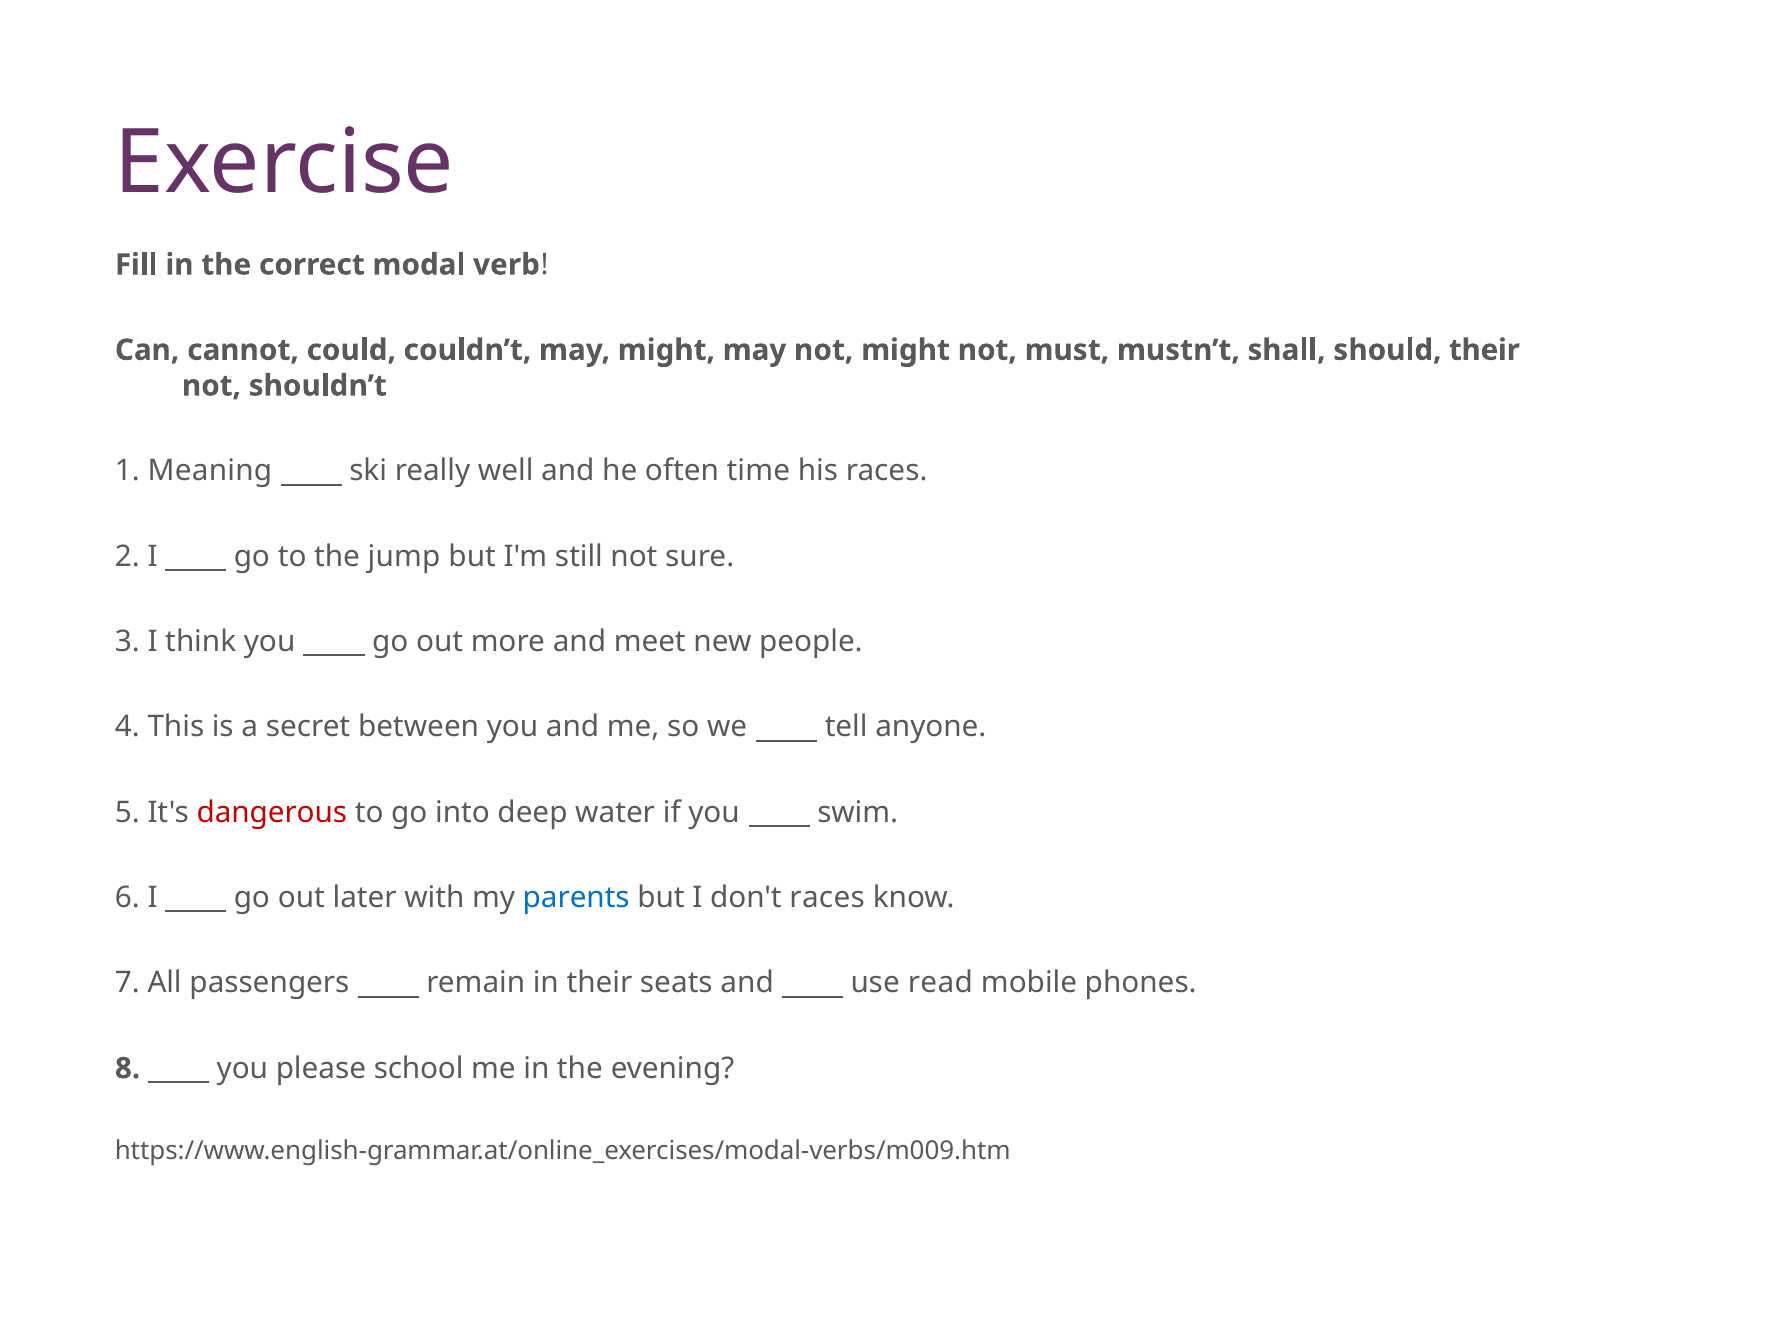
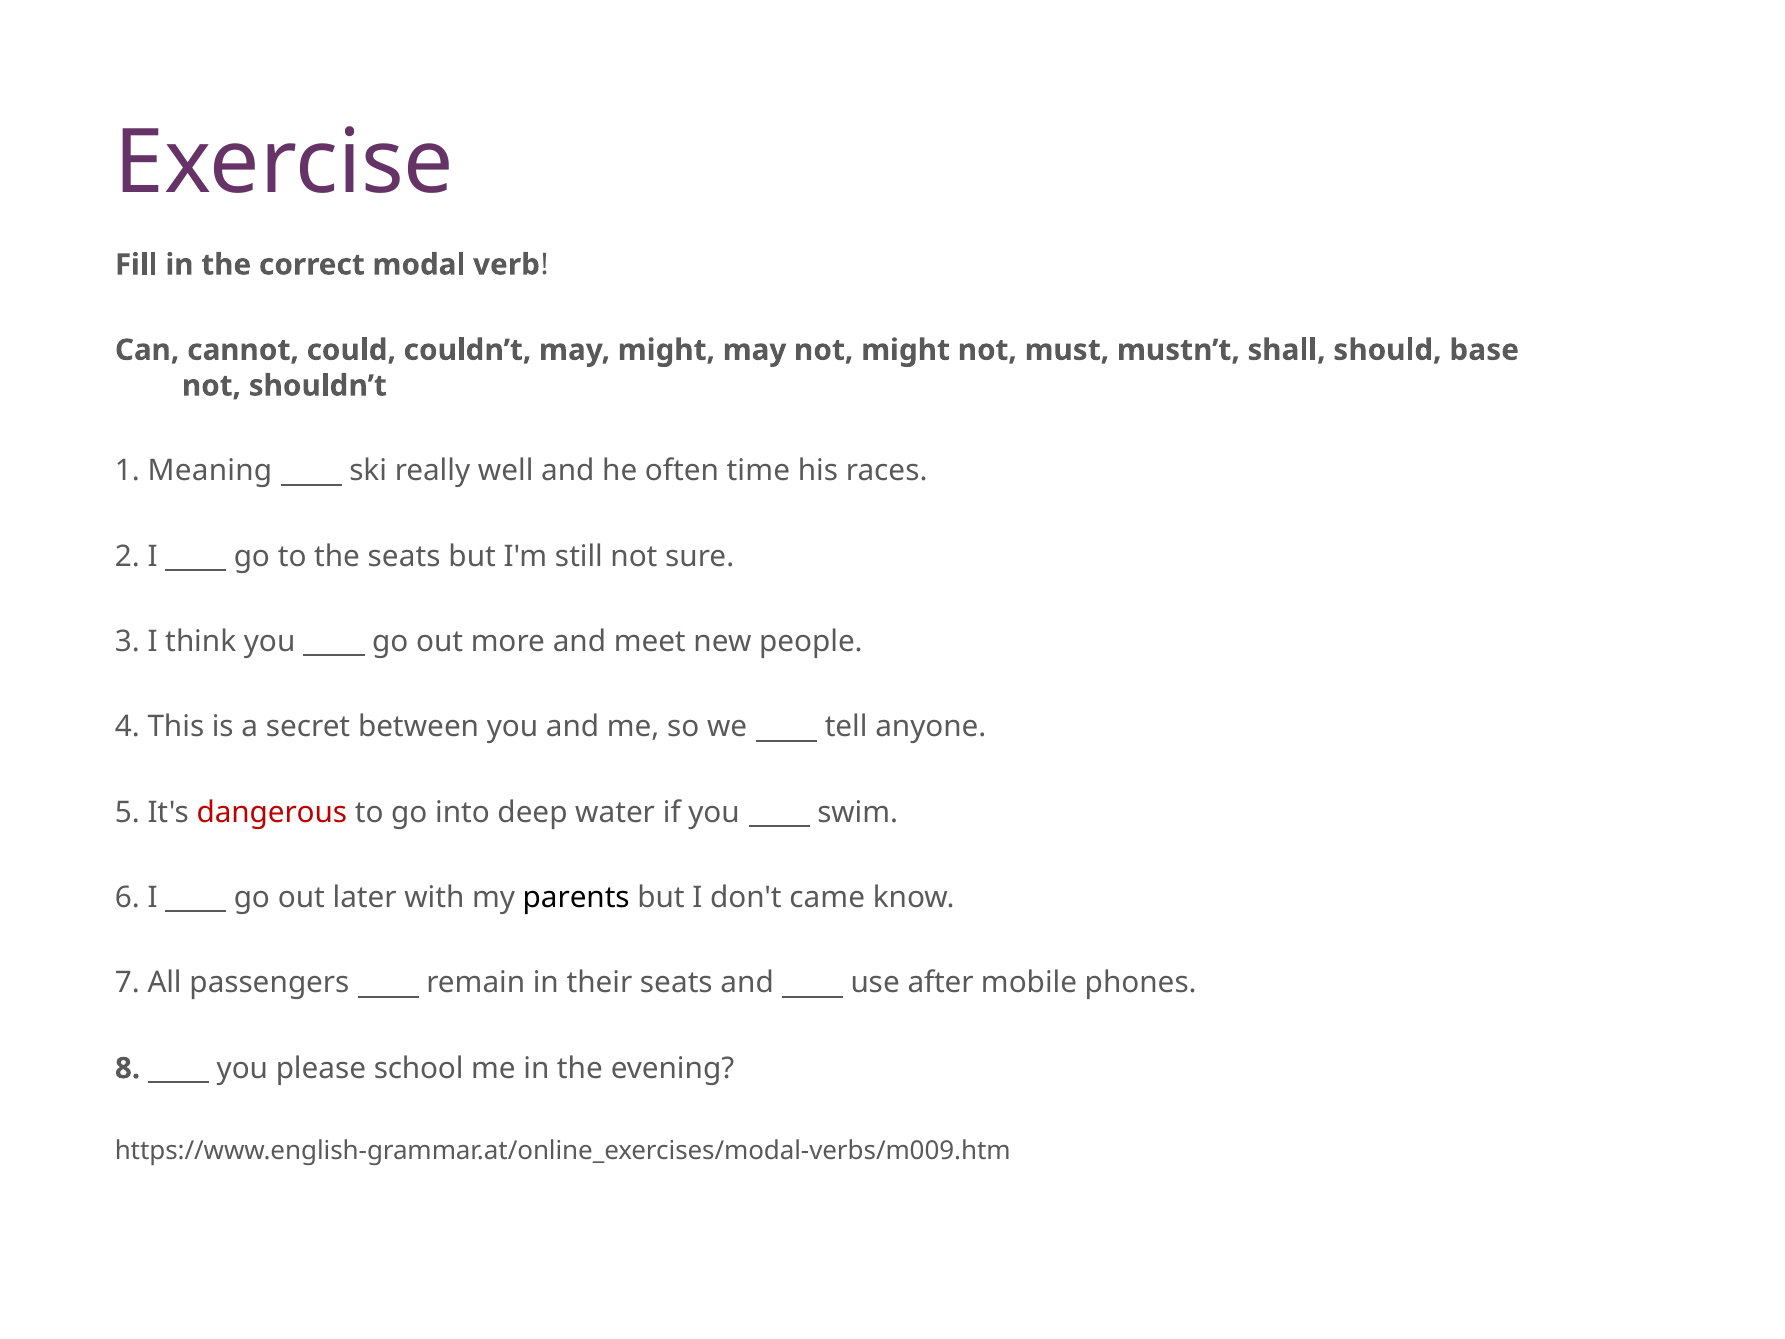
should their: their -> base (1484, 350)
the jump: jump -> seats (404, 556)
parents colour: blue -> black (576, 898)
don't races: races -> came (827, 898)
read: read -> after (941, 983)
